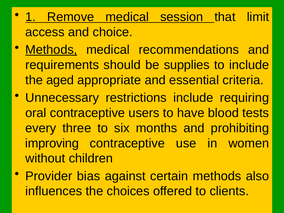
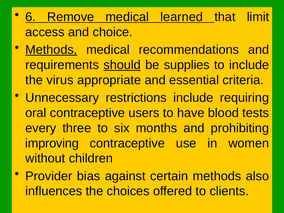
1: 1 -> 6 (31, 17)
session: session -> learned (182, 17)
should underline: none -> present (122, 65)
aged: aged -> virus (60, 80)
